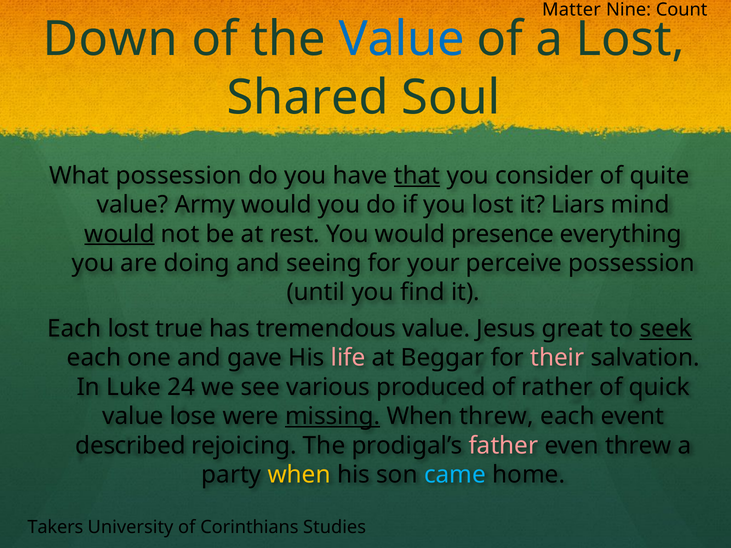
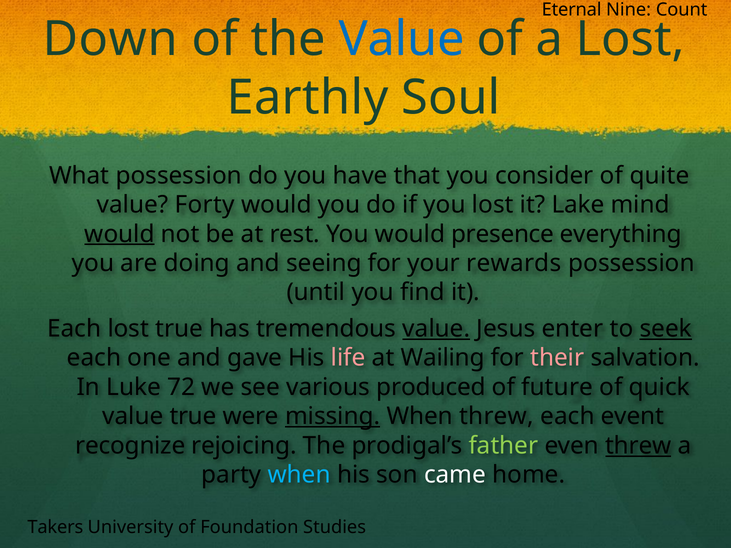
Matter: Matter -> Eternal (572, 10)
Shared: Shared -> Earthly (308, 98)
that underline: present -> none (417, 176)
Army: Army -> Forty (205, 205)
Liars: Liars -> Lake (578, 205)
perceive: perceive -> rewards (514, 263)
value underline: none -> present (436, 329)
great: great -> enter (572, 329)
Beggar: Beggar -> Wailing (443, 358)
24: 24 -> 72 (181, 387)
rather: rather -> future (557, 387)
value lose: lose -> true (193, 417)
described: described -> recognize (130, 446)
father colour: pink -> light green (503, 446)
threw underline: none -> present (638, 446)
when colour: yellow -> light blue (299, 475)
came colour: light blue -> white (455, 475)
Corinthians: Corinthians -> Foundation (249, 528)
